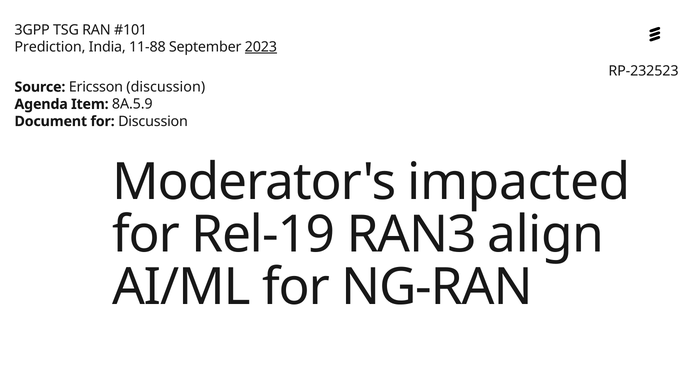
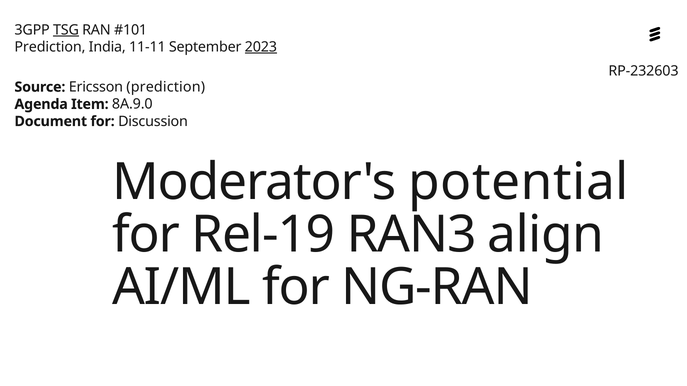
TSG underline: none -> present (66, 30)
11-88: 11-88 -> 11-11 (147, 47)
RP-232523: RP-232523 -> RP-232603 (643, 71)
Ericsson discussion: discussion -> prediction (166, 87)
8A.5.9: 8A.5.9 -> 8A.9.0 (132, 104)
impacted: impacted -> potential (518, 182)
